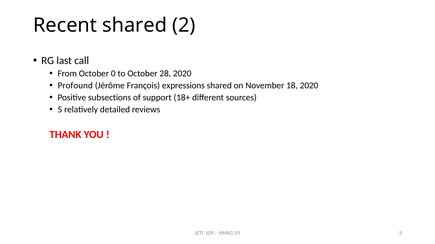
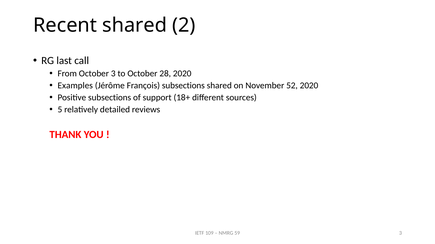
October 0: 0 -> 3 (113, 74)
Profound: Profound -> Examples (75, 86)
François expressions: expressions -> subsections (183, 86)
18: 18 -> 52 (292, 86)
